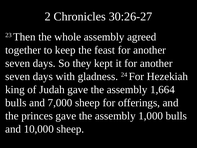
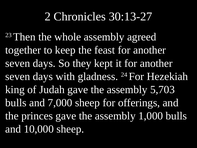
30:26-27: 30:26-27 -> 30:13-27 (130, 16)
1,664: 1,664 -> 5,703 (162, 89)
